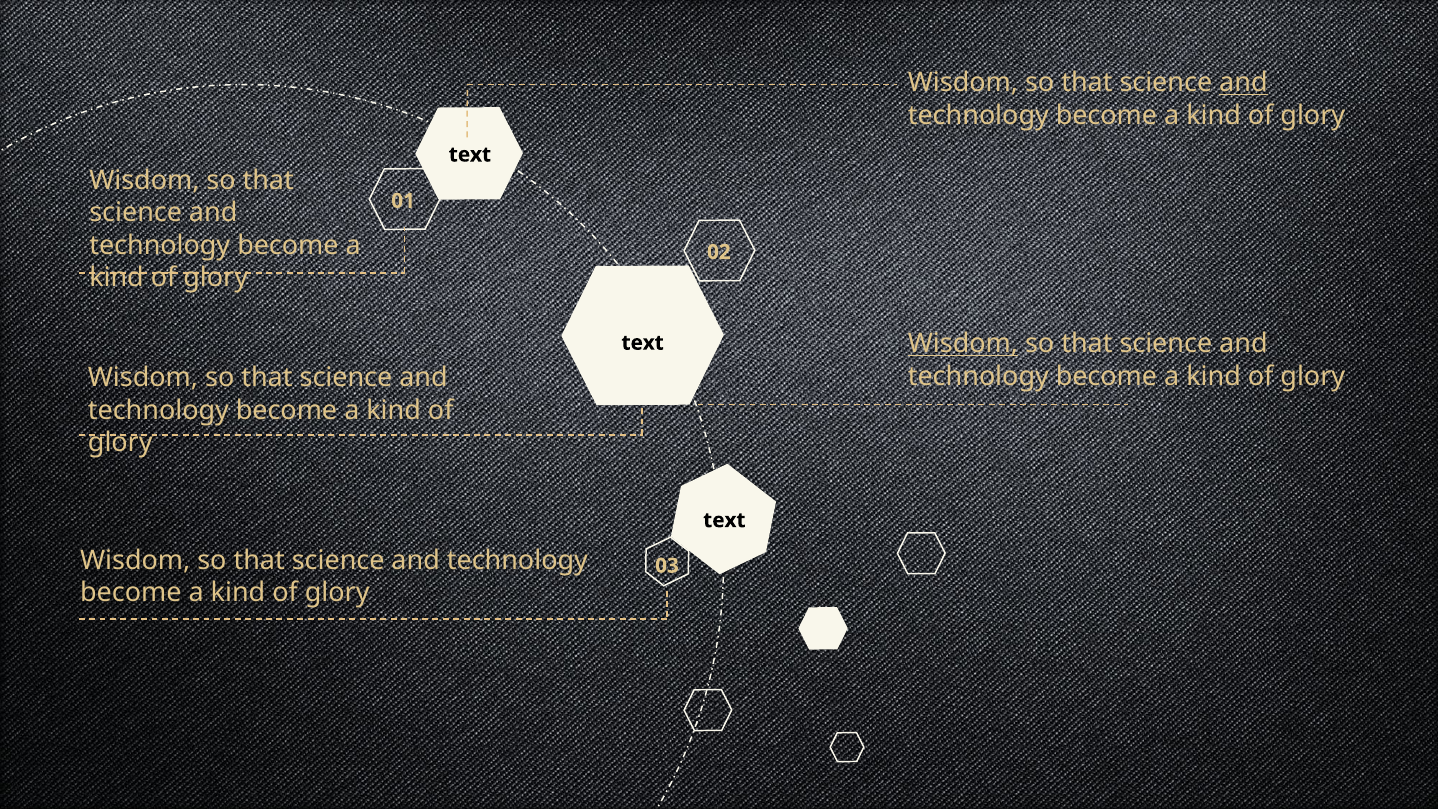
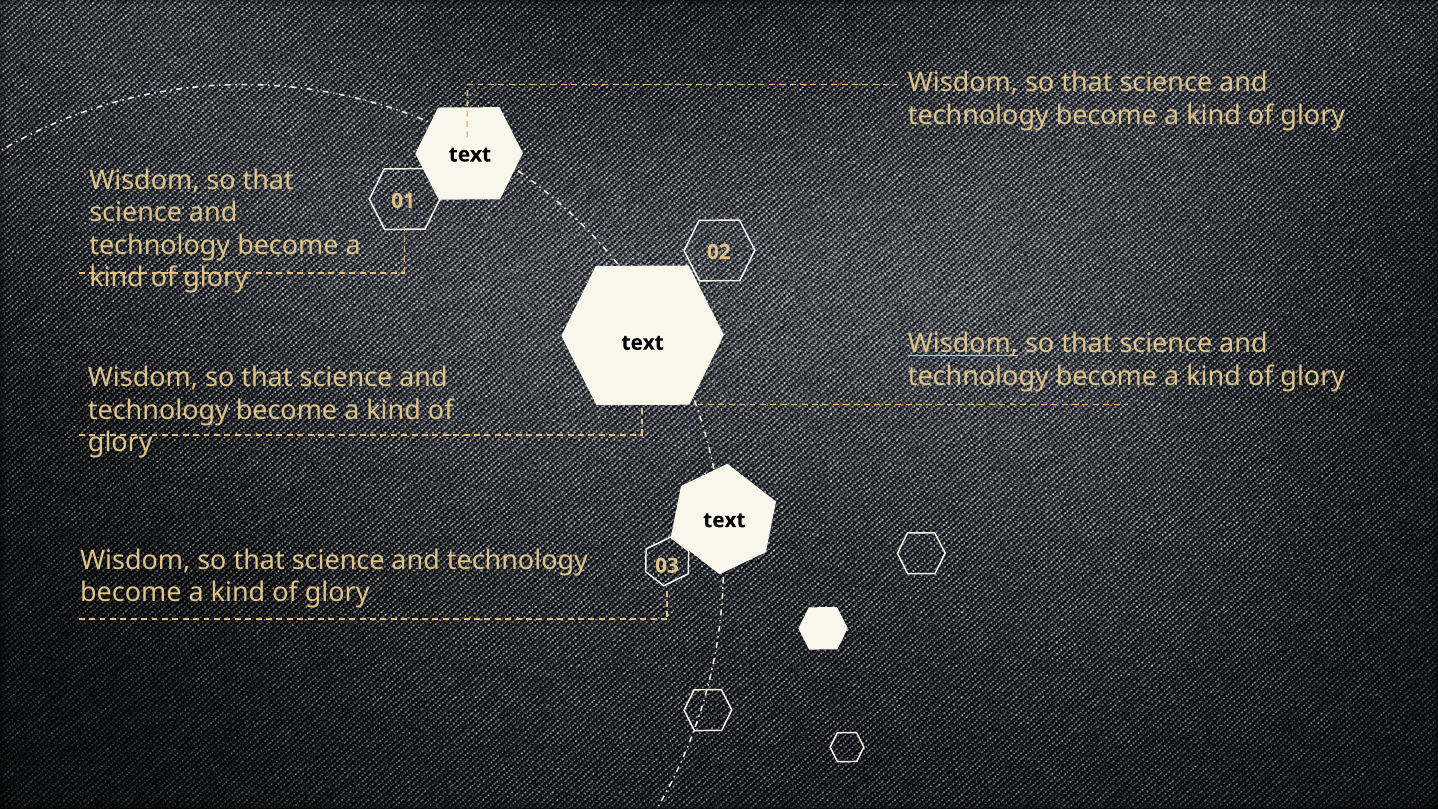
and underline: present -> none (1243, 83)
